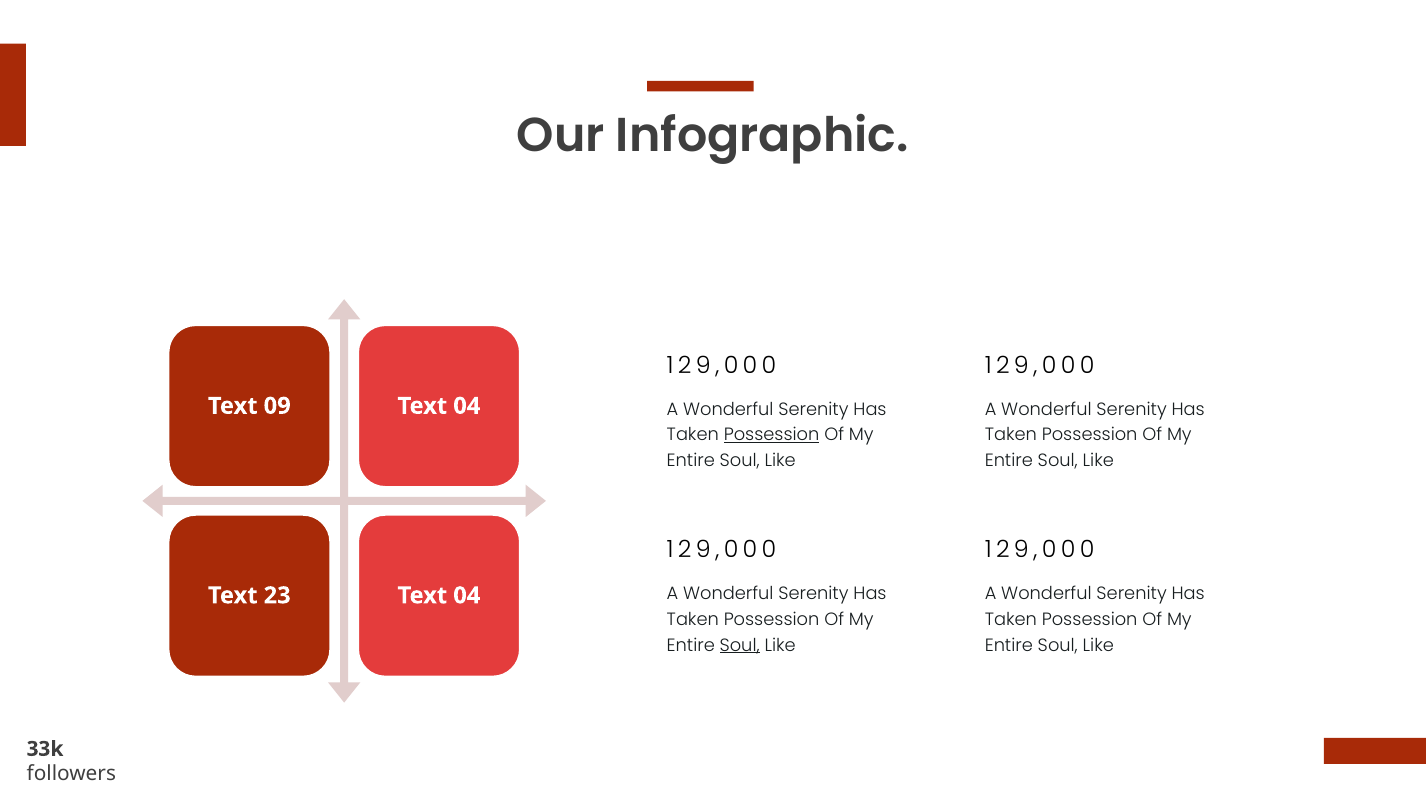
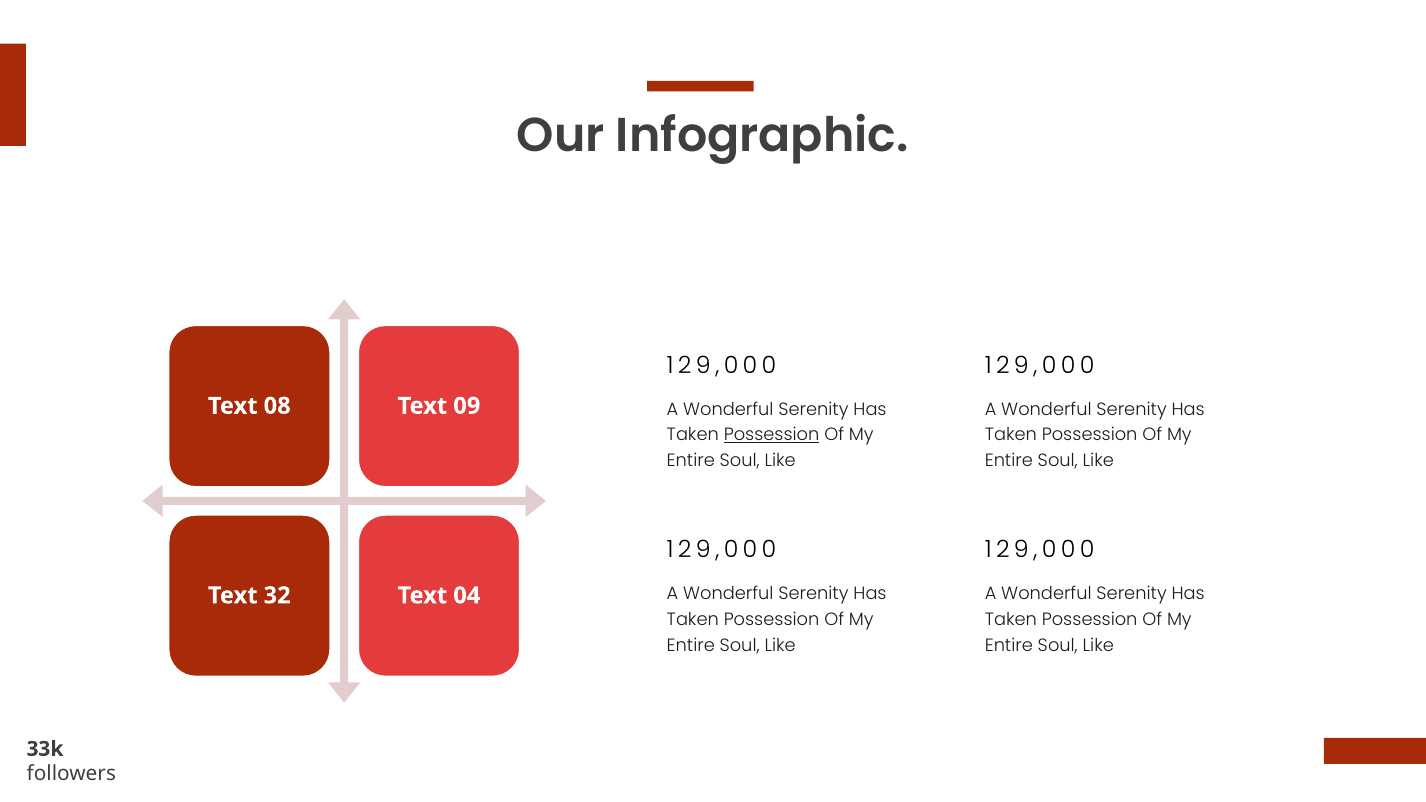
09: 09 -> 08 (277, 406)
04: 04 -> 09 (467, 406)
23: 23 -> 32 (277, 596)
Soul underline: present -> none (740, 645)
